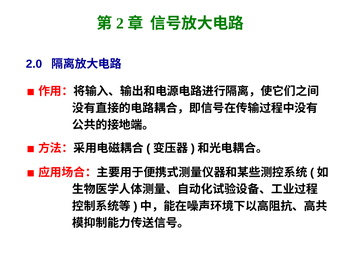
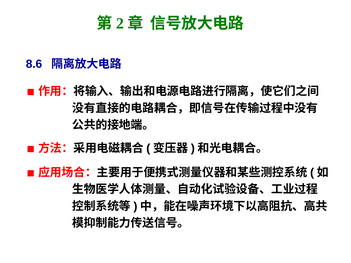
2.0: 2.0 -> 8.6 (34, 64)
